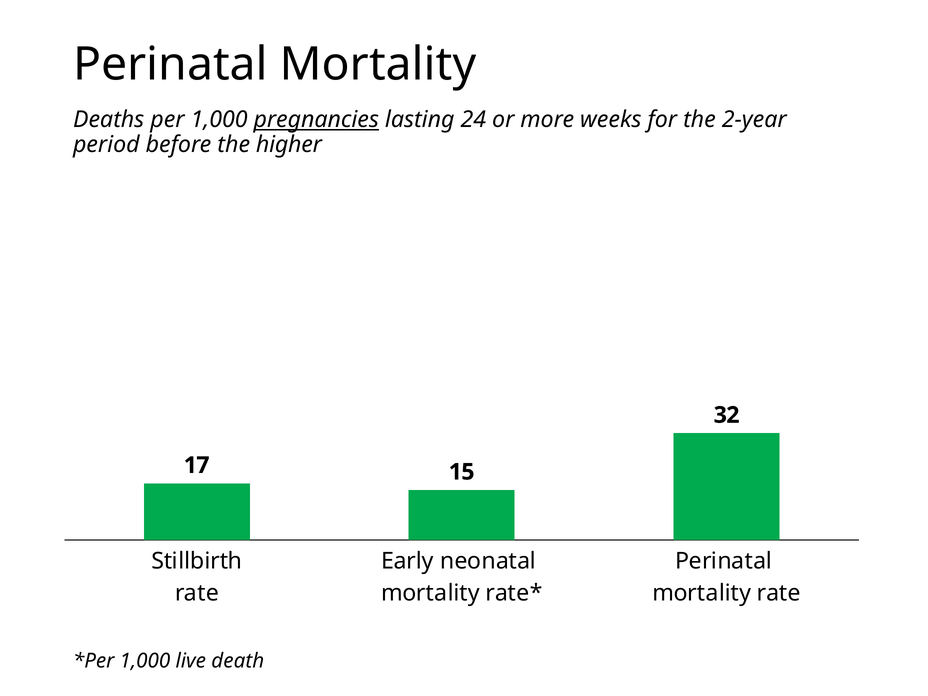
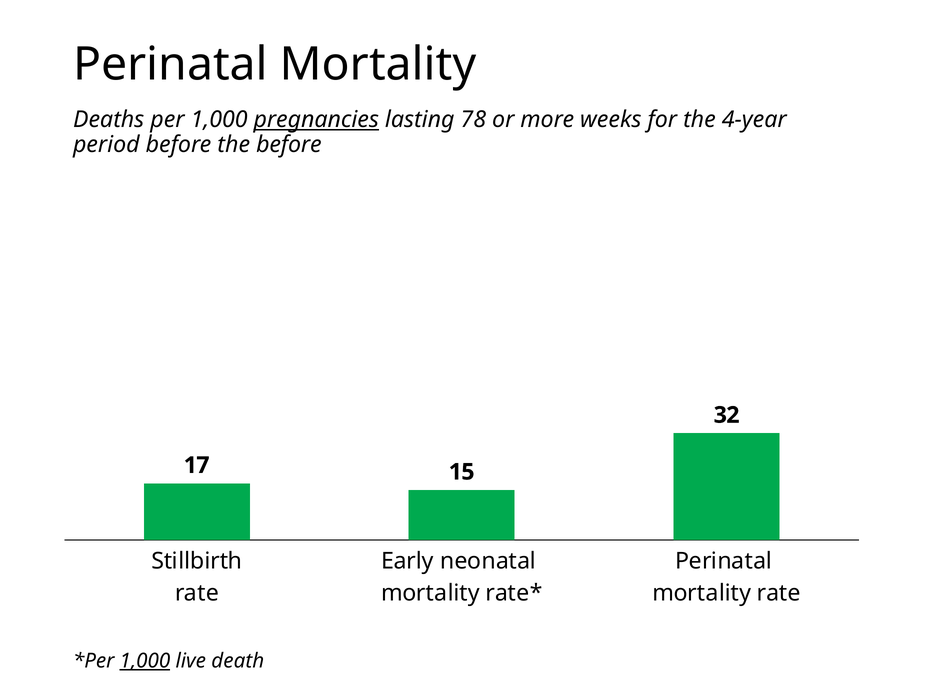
24: 24 -> 78 (473, 120)
2-year: 2-year -> 4-year (754, 120)
the higher: higher -> before (289, 145)
1,000 underline: none -> present (145, 661)
